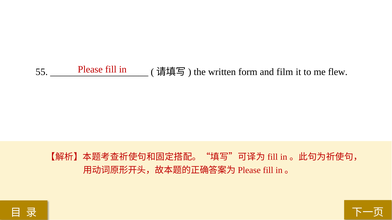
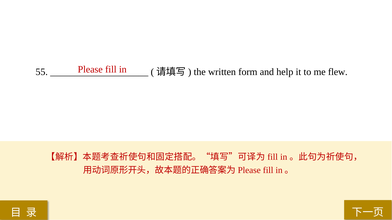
film: film -> help (285, 72)
